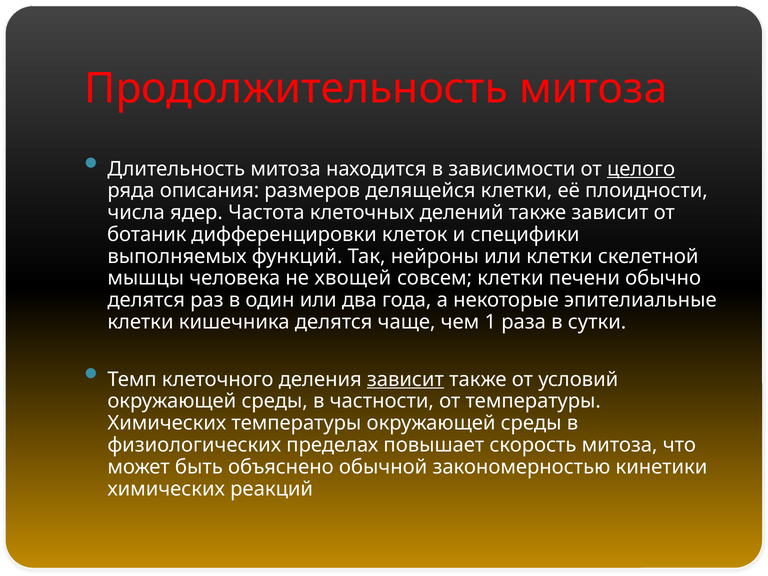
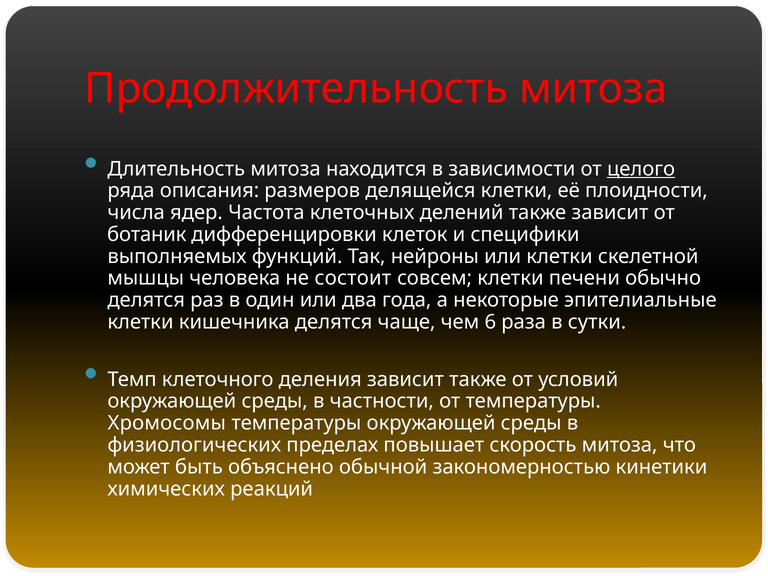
хвощей: хвощей -> состоит (353, 278)
1: 1 -> 6 (490, 322)
зависит underline: present -> none (405, 379)
Химических: Химических -> Хромосомы (167, 423)
